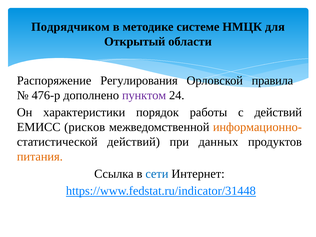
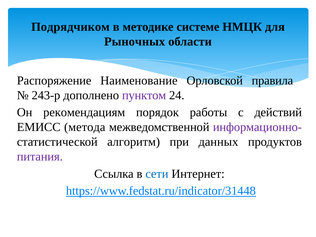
Открытый: Открытый -> Рыночных (135, 42)
Регулирования: Регулирования -> Наименование (139, 80)
476-р: 476-р -> 243-р (46, 95)
характеристики: характеристики -> рекомендациям (84, 112)
рисков: рисков -> метода (85, 127)
информационно- colour: orange -> purple (257, 127)
статистической действий: действий -> алгоритм (134, 142)
питания colour: orange -> purple (40, 157)
